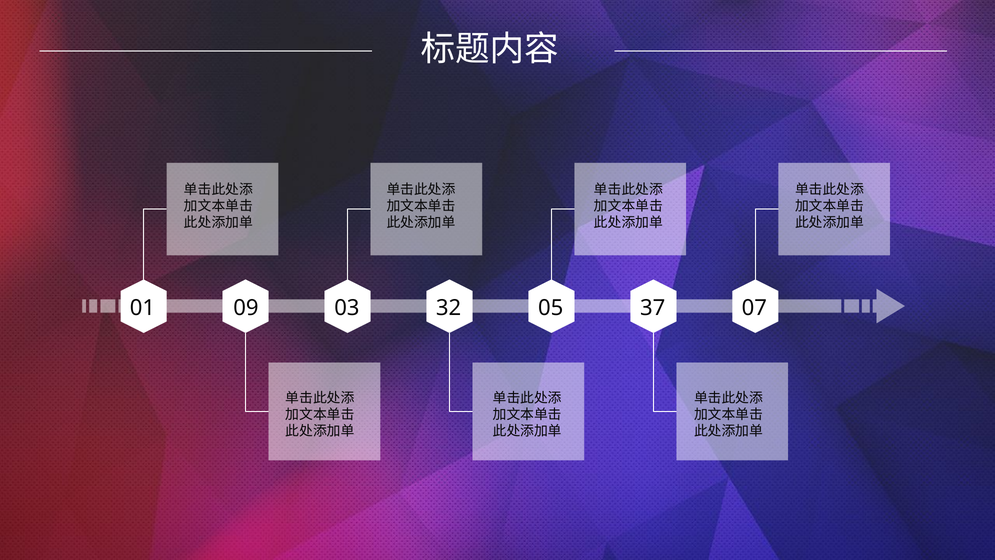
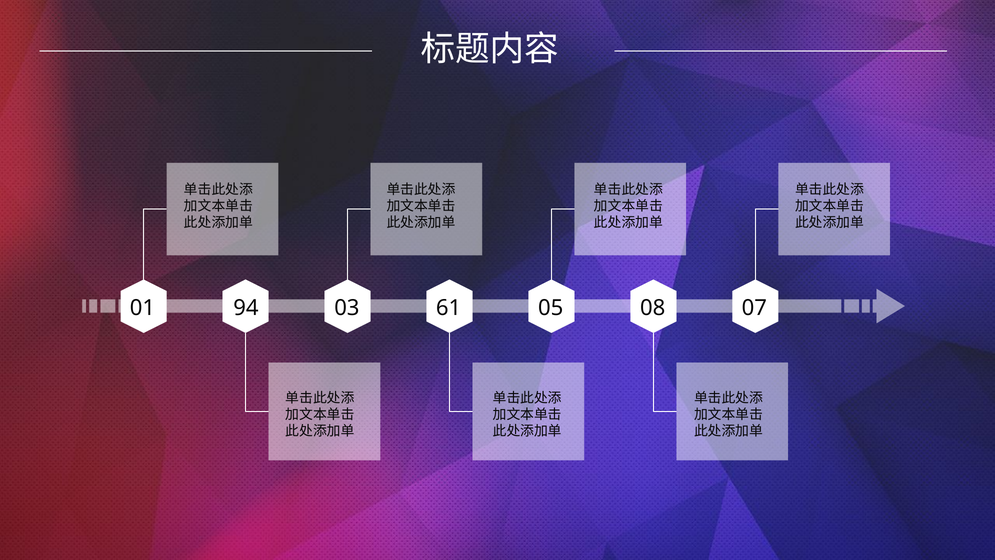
09: 09 -> 94 (246, 308)
32: 32 -> 61 (449, 308)
37: 37 -> 08 (653, 308)
